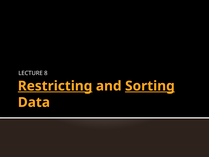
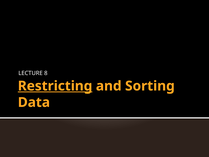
Sorting underline: present -> none (150, 86)
